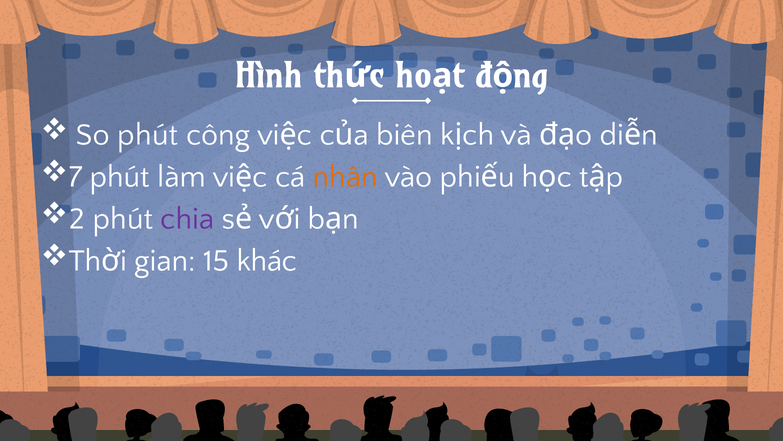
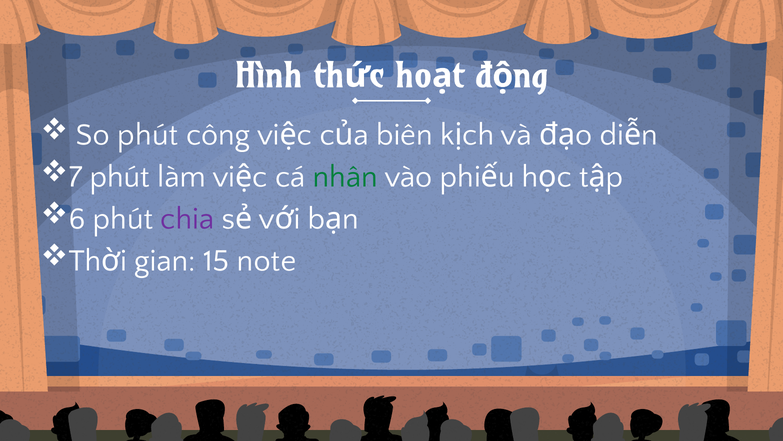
nhân colour: orange -> green (345, 176)
2: 2 -> 6 (77, 218)
khác: khác -> note (267, 260)
